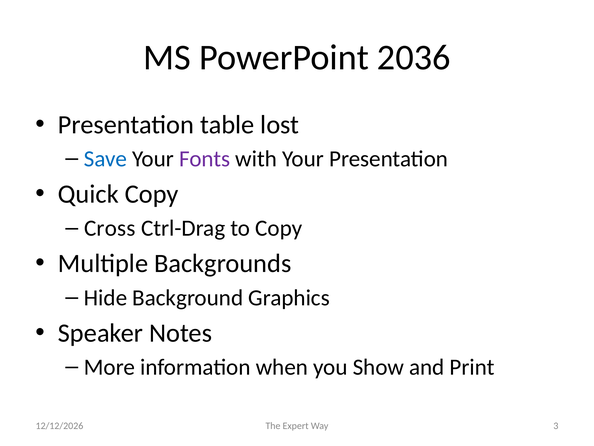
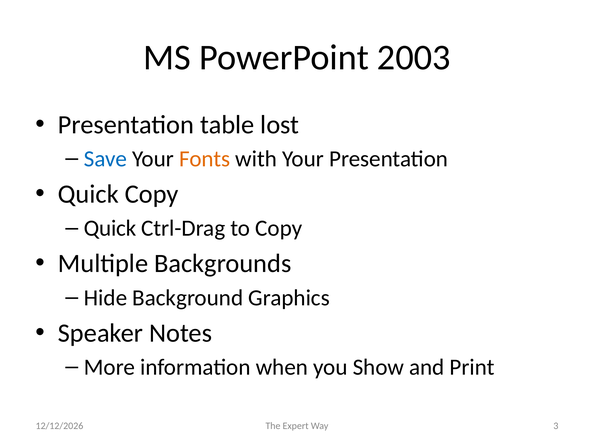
2036: 2036 -> 2003 (414, 58)
Fonts colour: purple -> orange (205, 159)
Cross: Cross -> Quick (110, 228)
